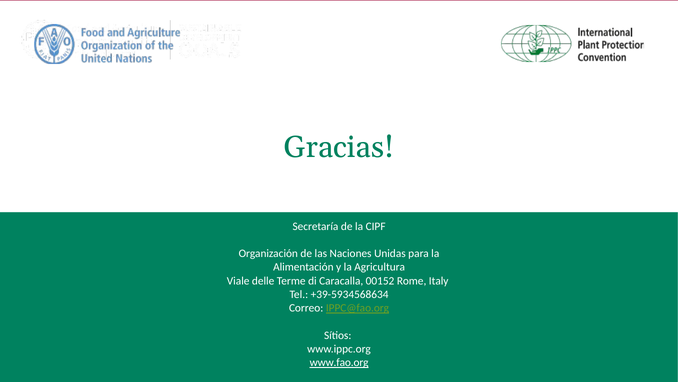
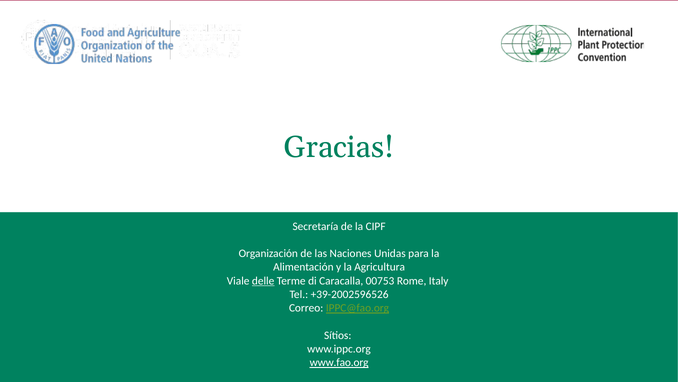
delle underline: none -> present (263, 280)
00152: 00152 -> 00753 (380, 280)
+39-5934568634: +39-5934568634 -> +39-2002596526 (350, 294)
